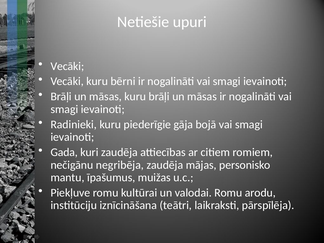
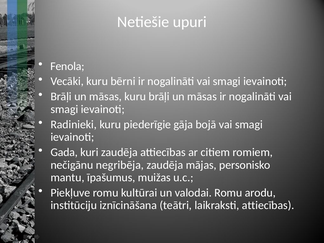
Vecāki: Vecāki -> Fenola (67, 66)
laikraksti pārspīlēja: pārspīlēja -> attiecības (268, 205)
